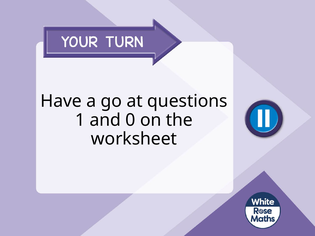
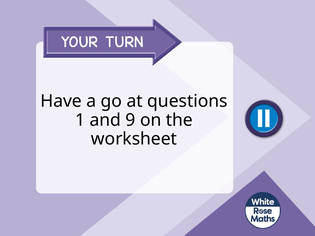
0: 0 -> 9 (130, 120)
